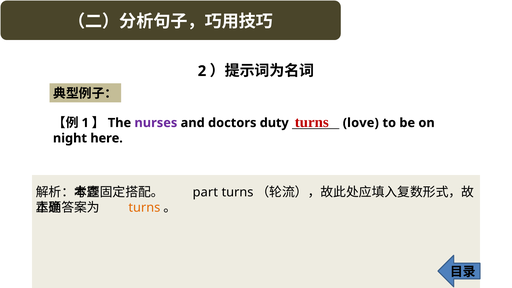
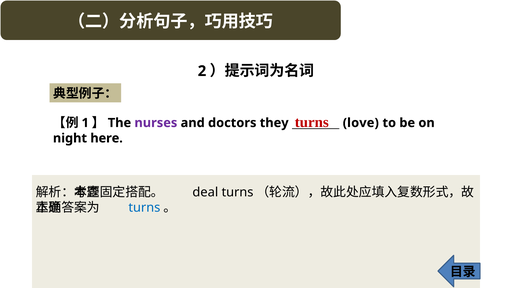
duty: duty -> they (274, 123)
part: part -> deal (205, 192)
turns colour: orange -> blue (144, 207)
